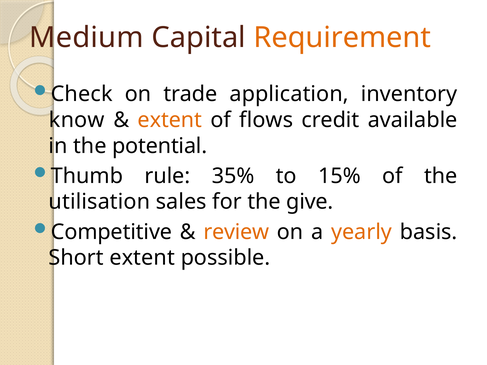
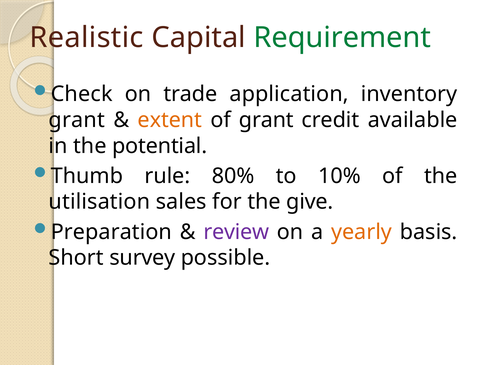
Medium: Medium -> Realistic (86, 38)
Requirement colour: orange -> green (342, 38)
know: know -> grant (77, 120)
of flows: flows -> grant (266, 120)
35%: 35% -> 80% (233, 176)
15%: 15% -> 10% (339, 176)
Competitive: Competitive -> Preparation (111, 232)
review colour: orange -> purple (236, 232)
Short extent: extent -> survey (142, 258)
